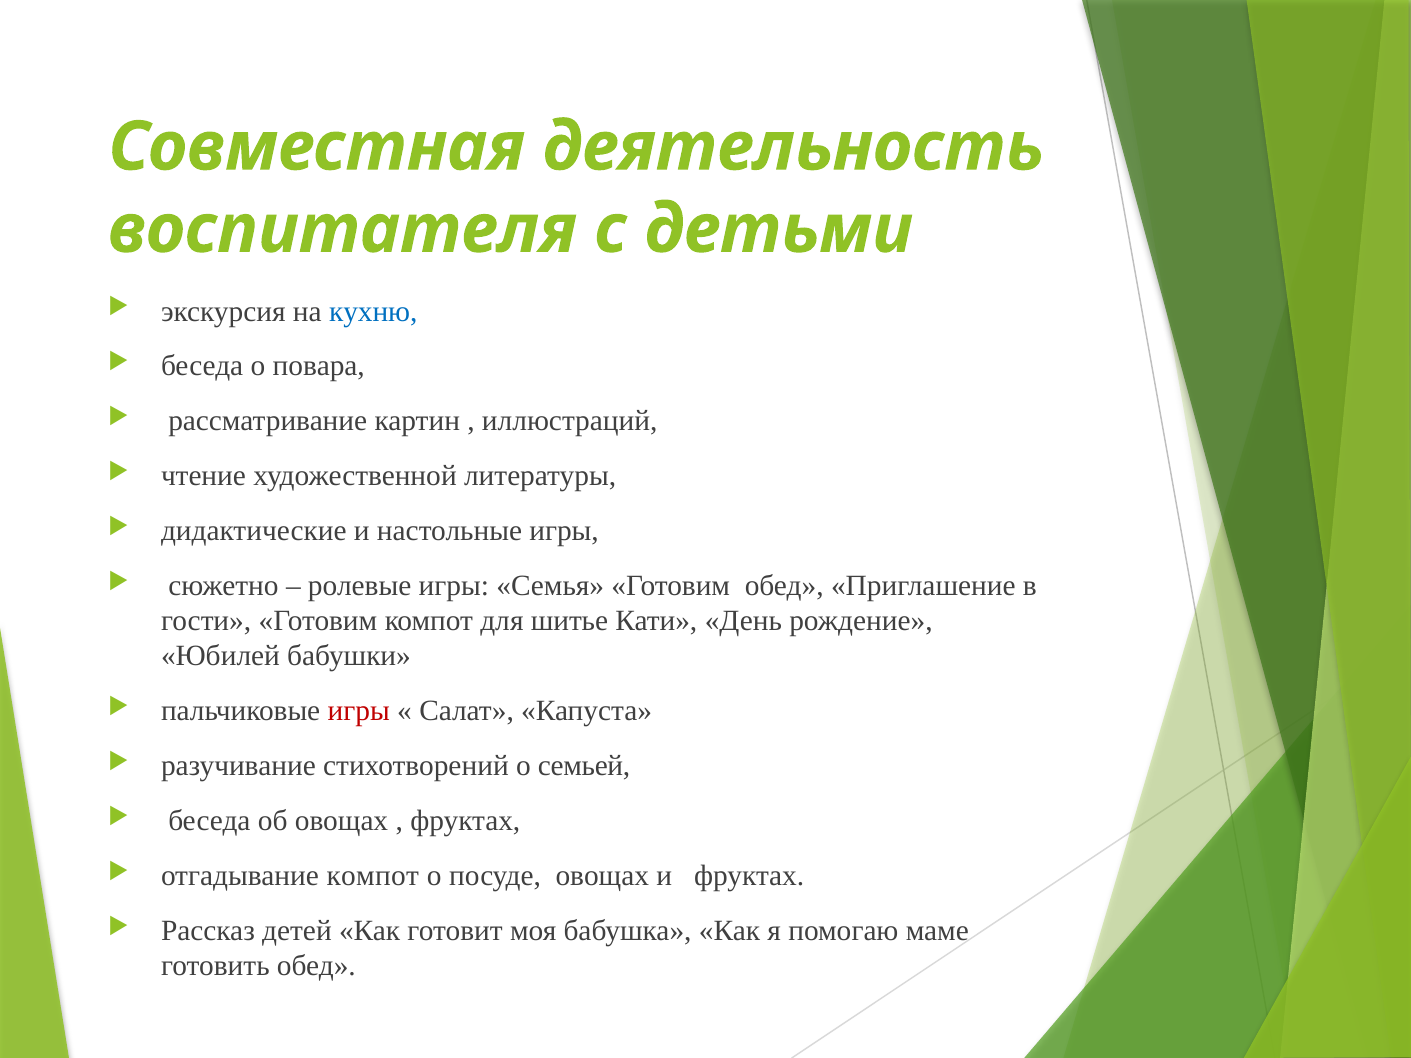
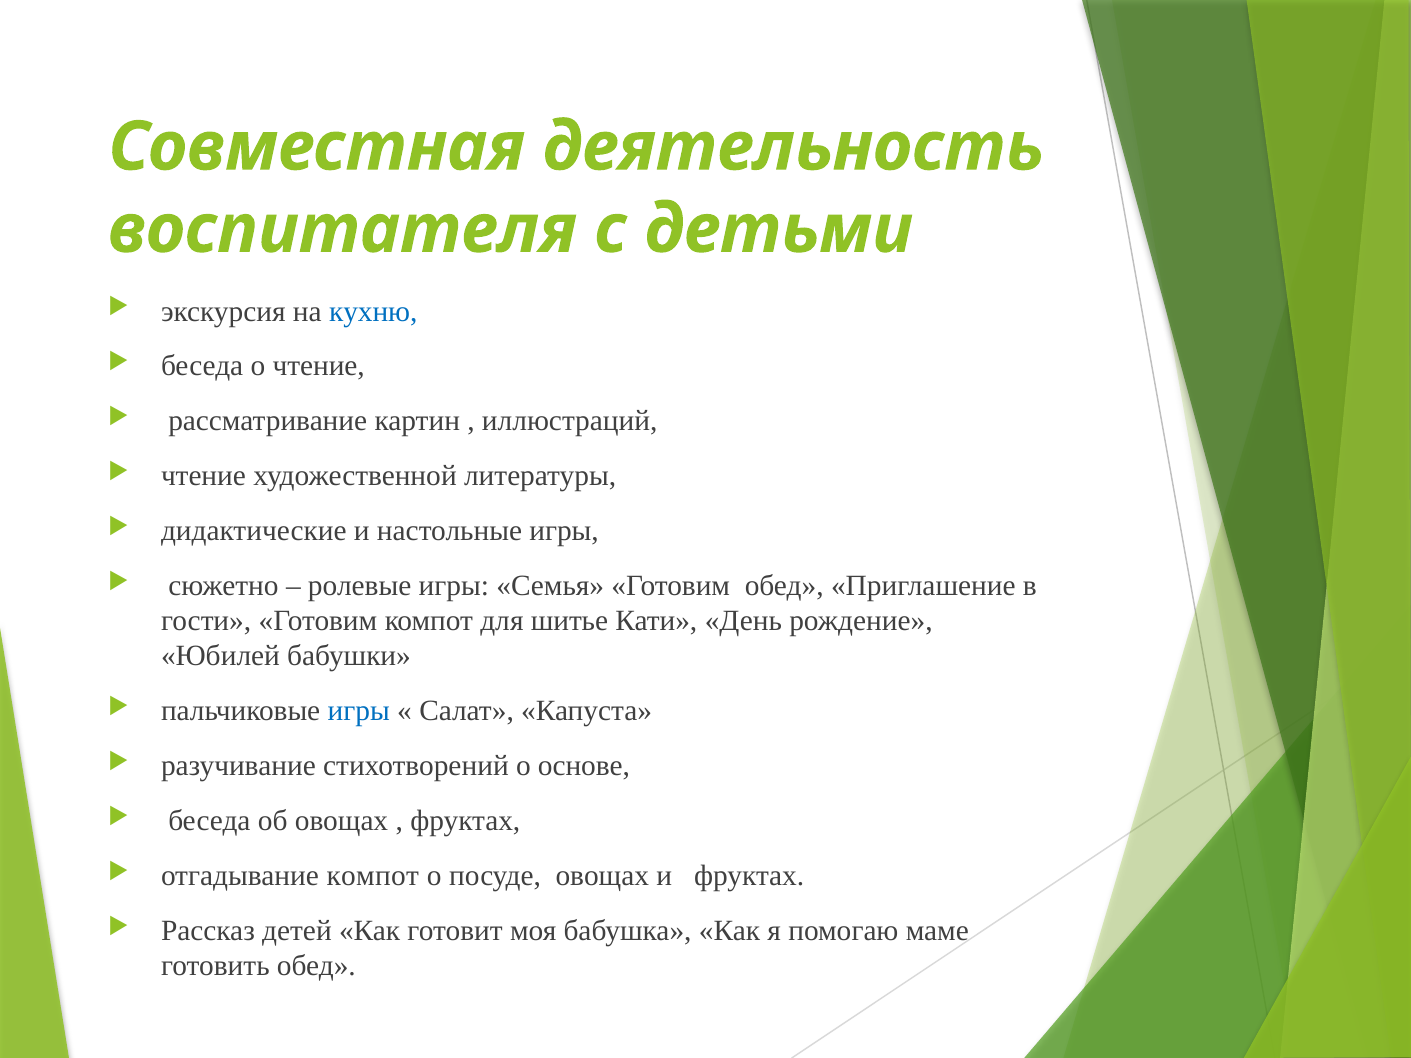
о повара: повара -> чтение (319, 366)
игры colour: red -> blue (359, 711)
семьей: семьей -> основе (584, 766)
